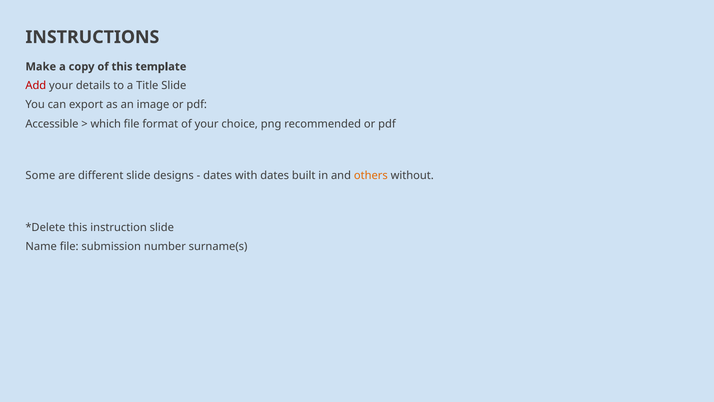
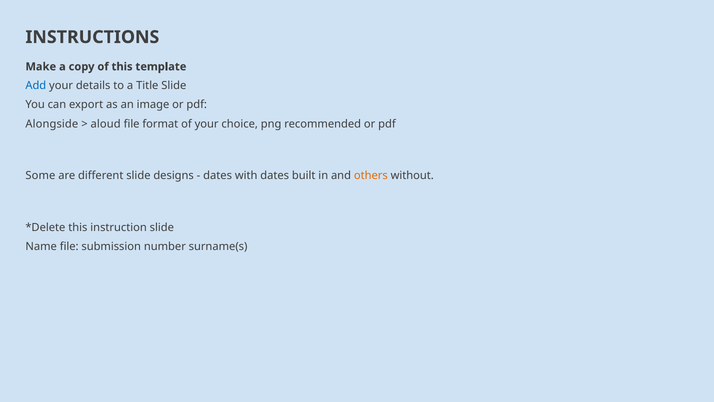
Add colour: red -> blue (36, 86)
Accessible: Accessible -> Alongside (52, 124)
which: which -> aloud (106, 124)
